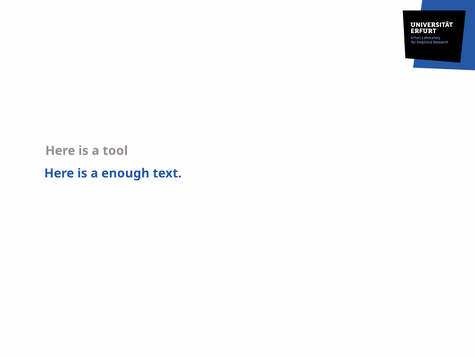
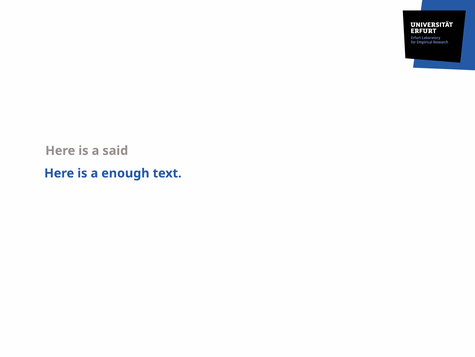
tool: tool -> said (115, 150)
